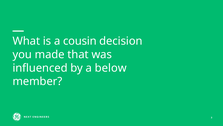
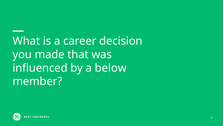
cousin: cousin -> career (80, 41)
